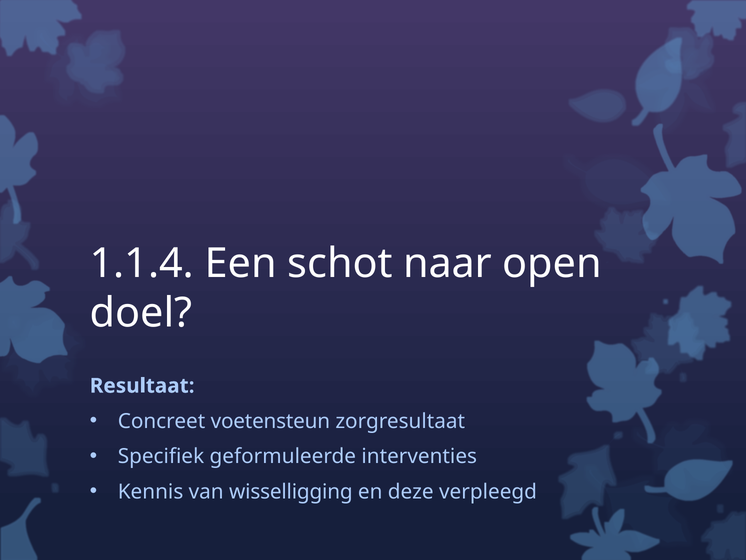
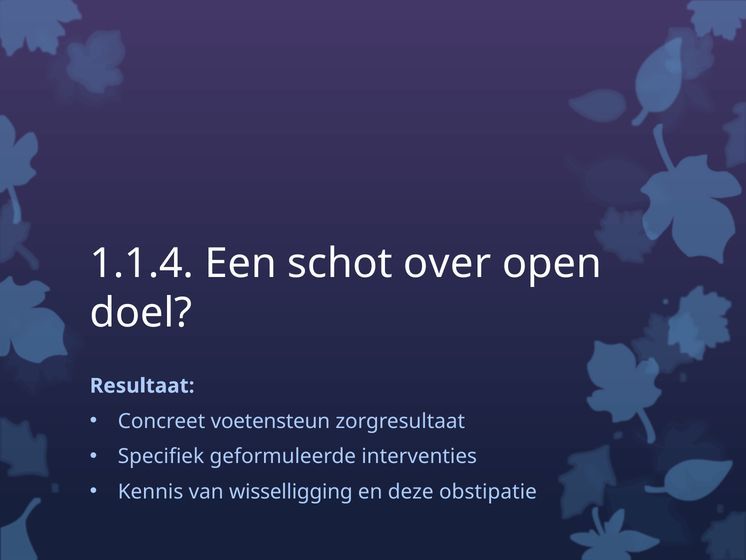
naar: naar -> over (447, 263)
verpleegd: verpleegd -> obstipatie (488, 491)
